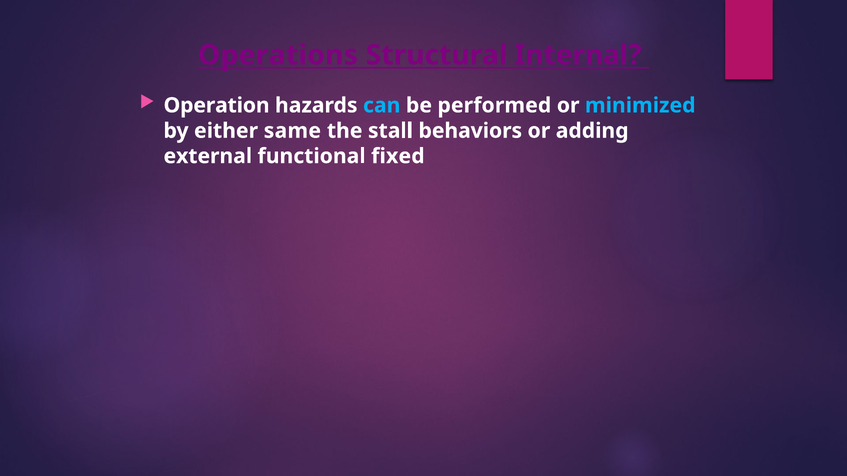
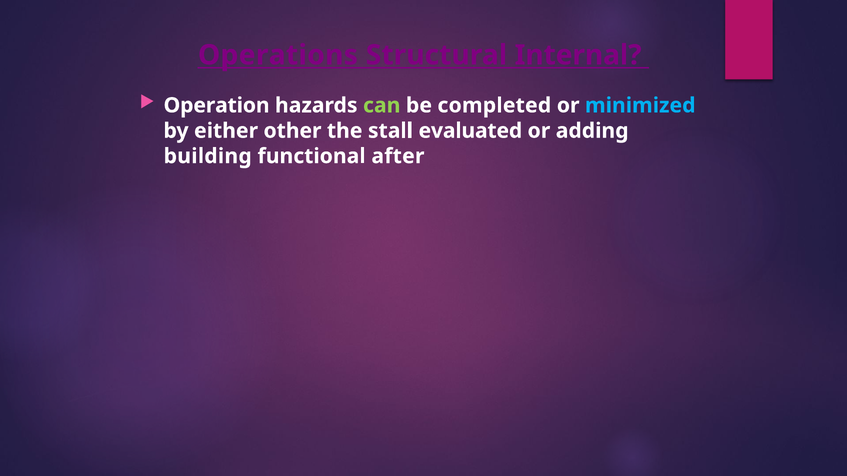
can colour: light blue -> light green (382, 106)
performed: performed -> completed (494, 106)
same: same -> other (292, 131)
behaviors: behaviors -> evaluated (470, 131)
external: external -> building (208, 156)
fixed: fixed -> after (398, 156)
